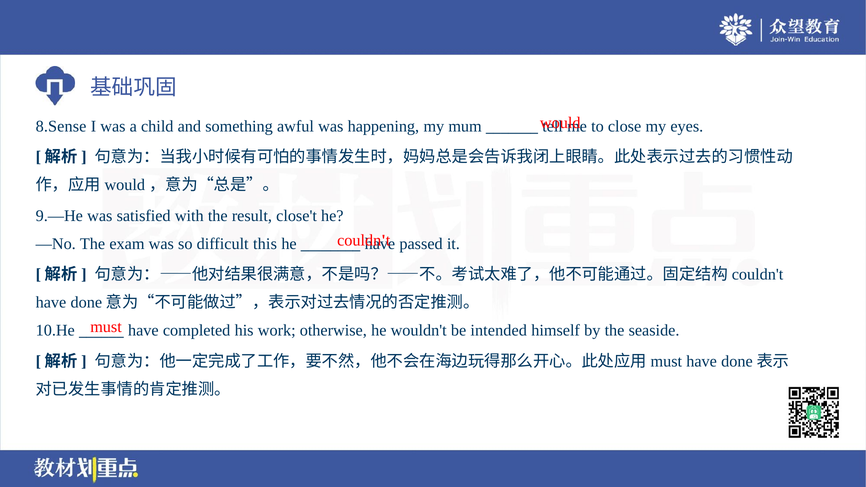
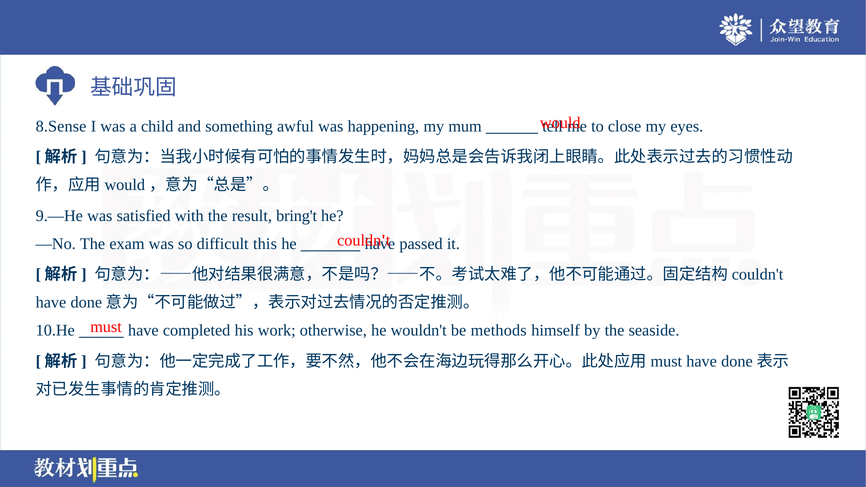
close't: close't -> bring't (297, 216)
intended: intended -> methods (499, 330)
